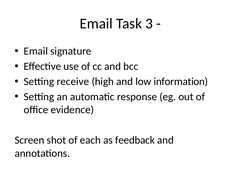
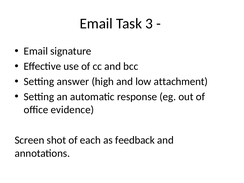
receive: receive -> answer (73, 82)
information: information -> attachment (181, 82)
